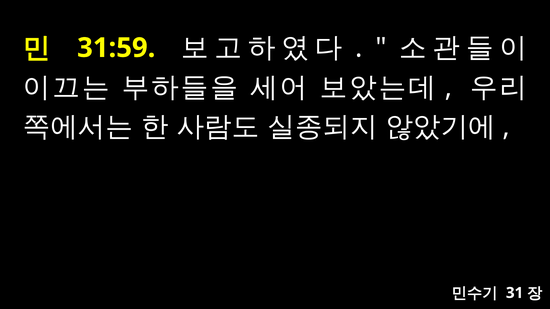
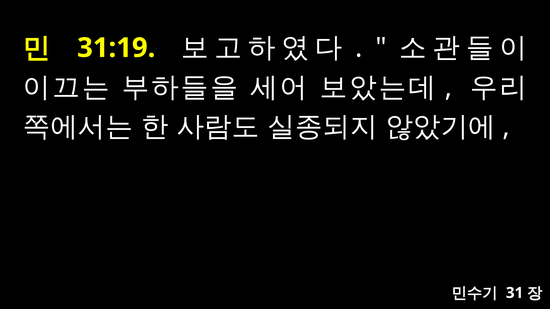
31:59: 31:59 -> 31:19 (116, 48)
